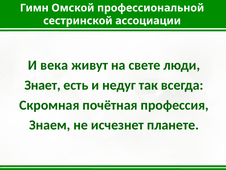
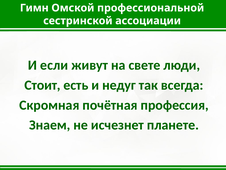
века: века -> если (54, 65)
Знает: Знает -> Стоит (42, 85)
